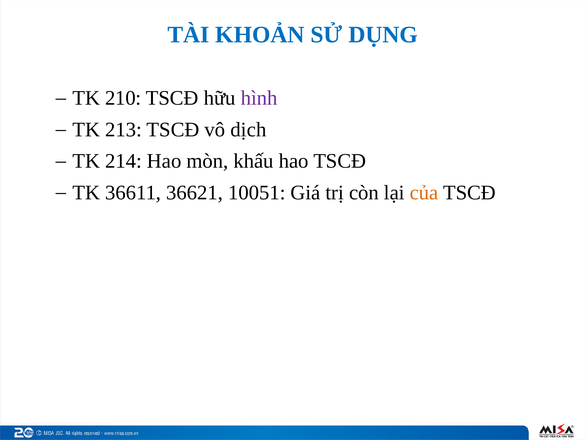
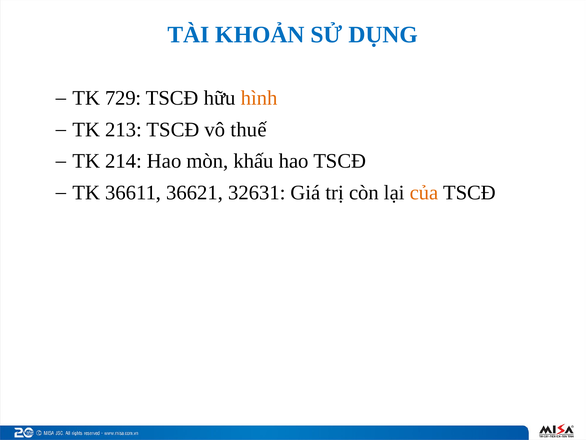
210: 210 -> 729 (123, 98)
hình colour: purple -> orange (259, 98)
dịch: dịch -> thuế (249, 130)
10051: 10051 -> 32631 (257, 192)
